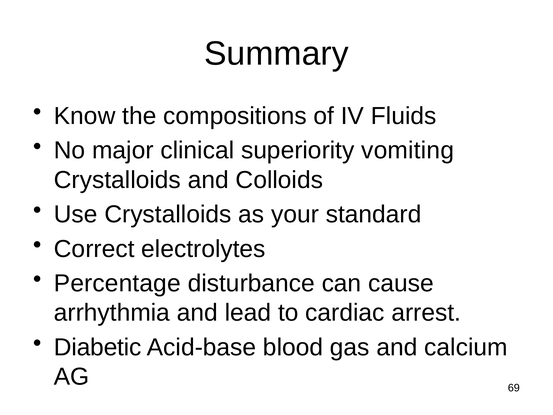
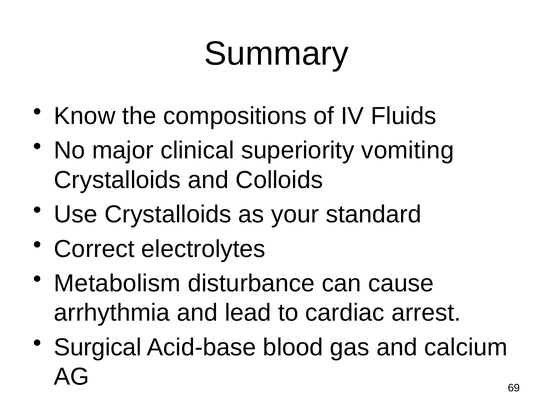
Percentage: Percentage -> Metabolism (117, 283)
Diabetic: Diabetic -> Surgical (98, 347)
